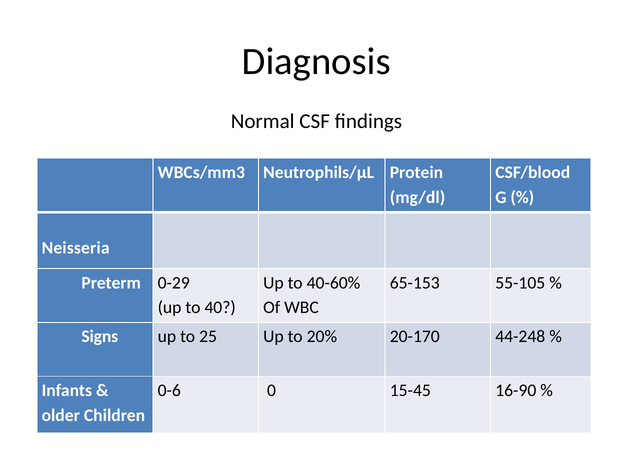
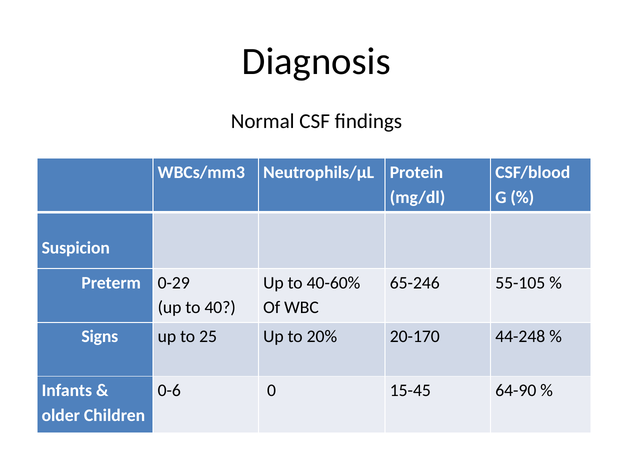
Neisseria: Neisseria -> Suspicion (76, 248)
65-153: 65-153 -> 65-246 (415, 283)
16-90: 16-90 -> 64-90 (516, 390)
